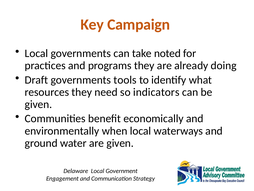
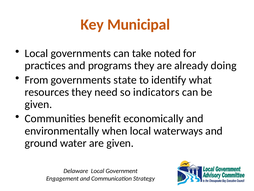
Campaign: Campaign -> Municipal (139, 25)
Draft: Draft -> From (37, 80)
tools: tools -> state (125, 80)
